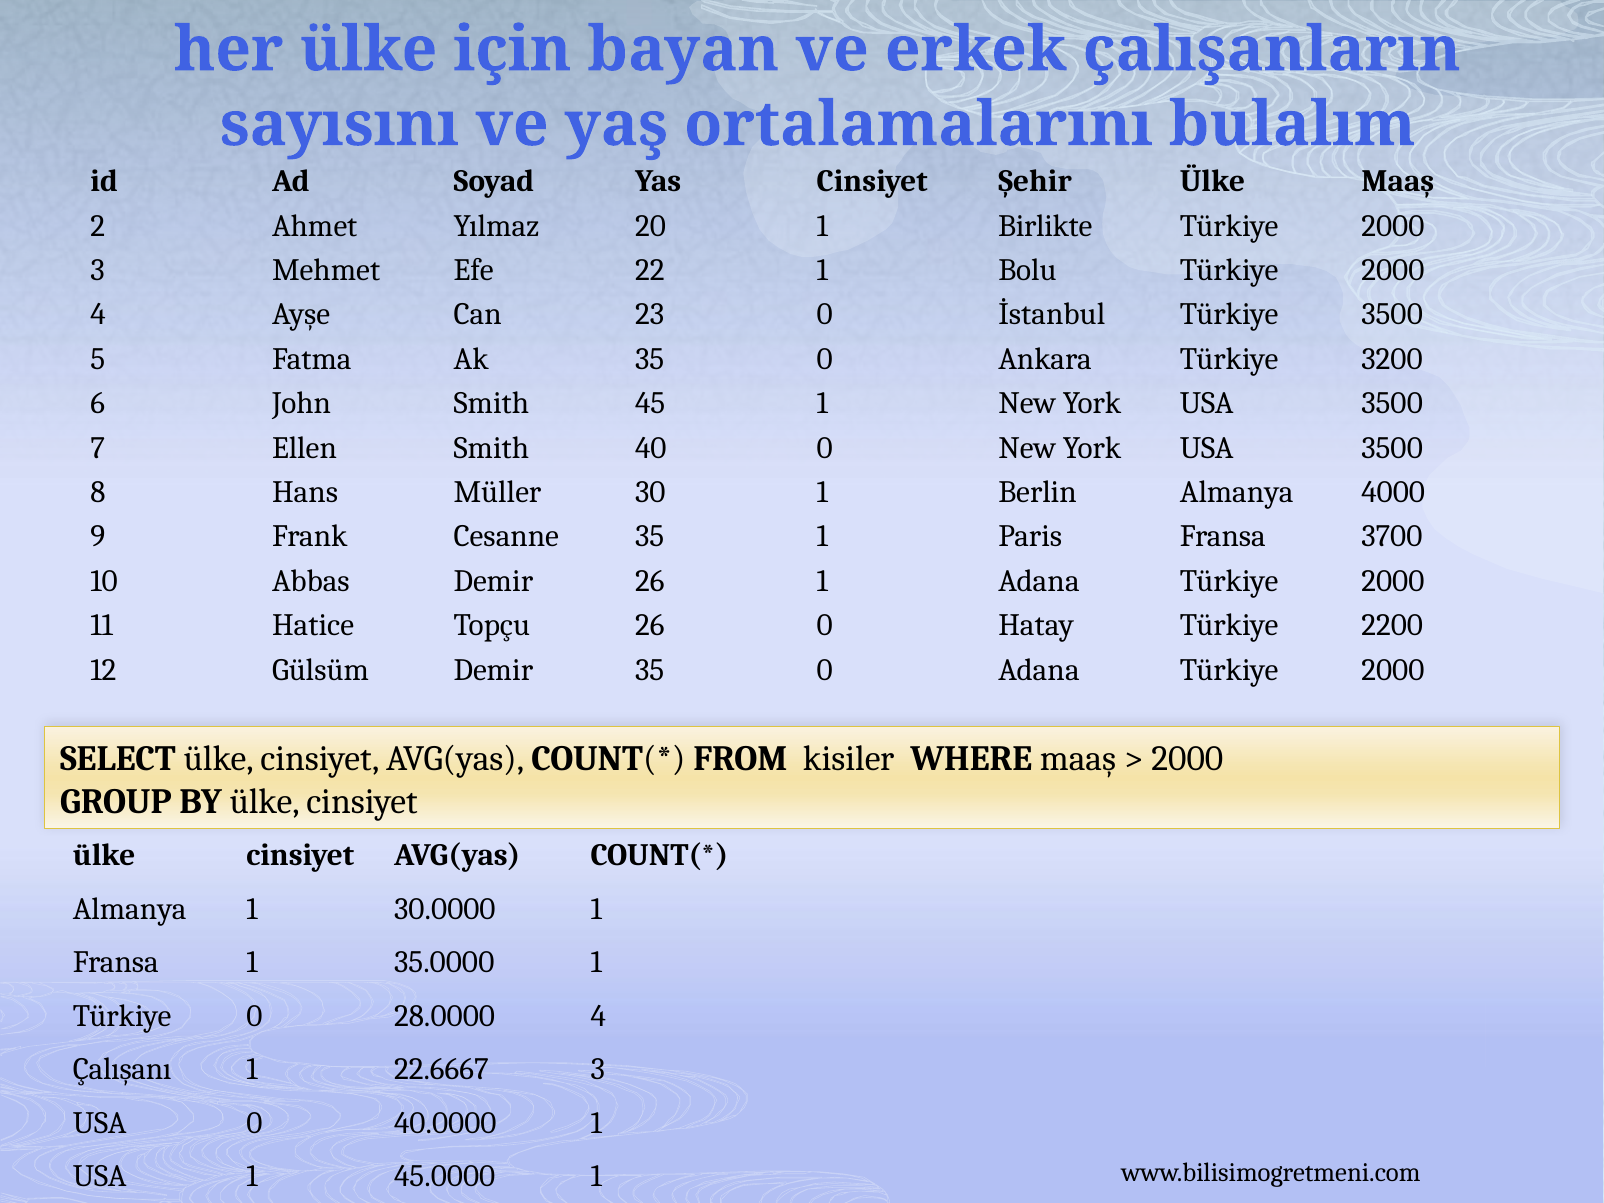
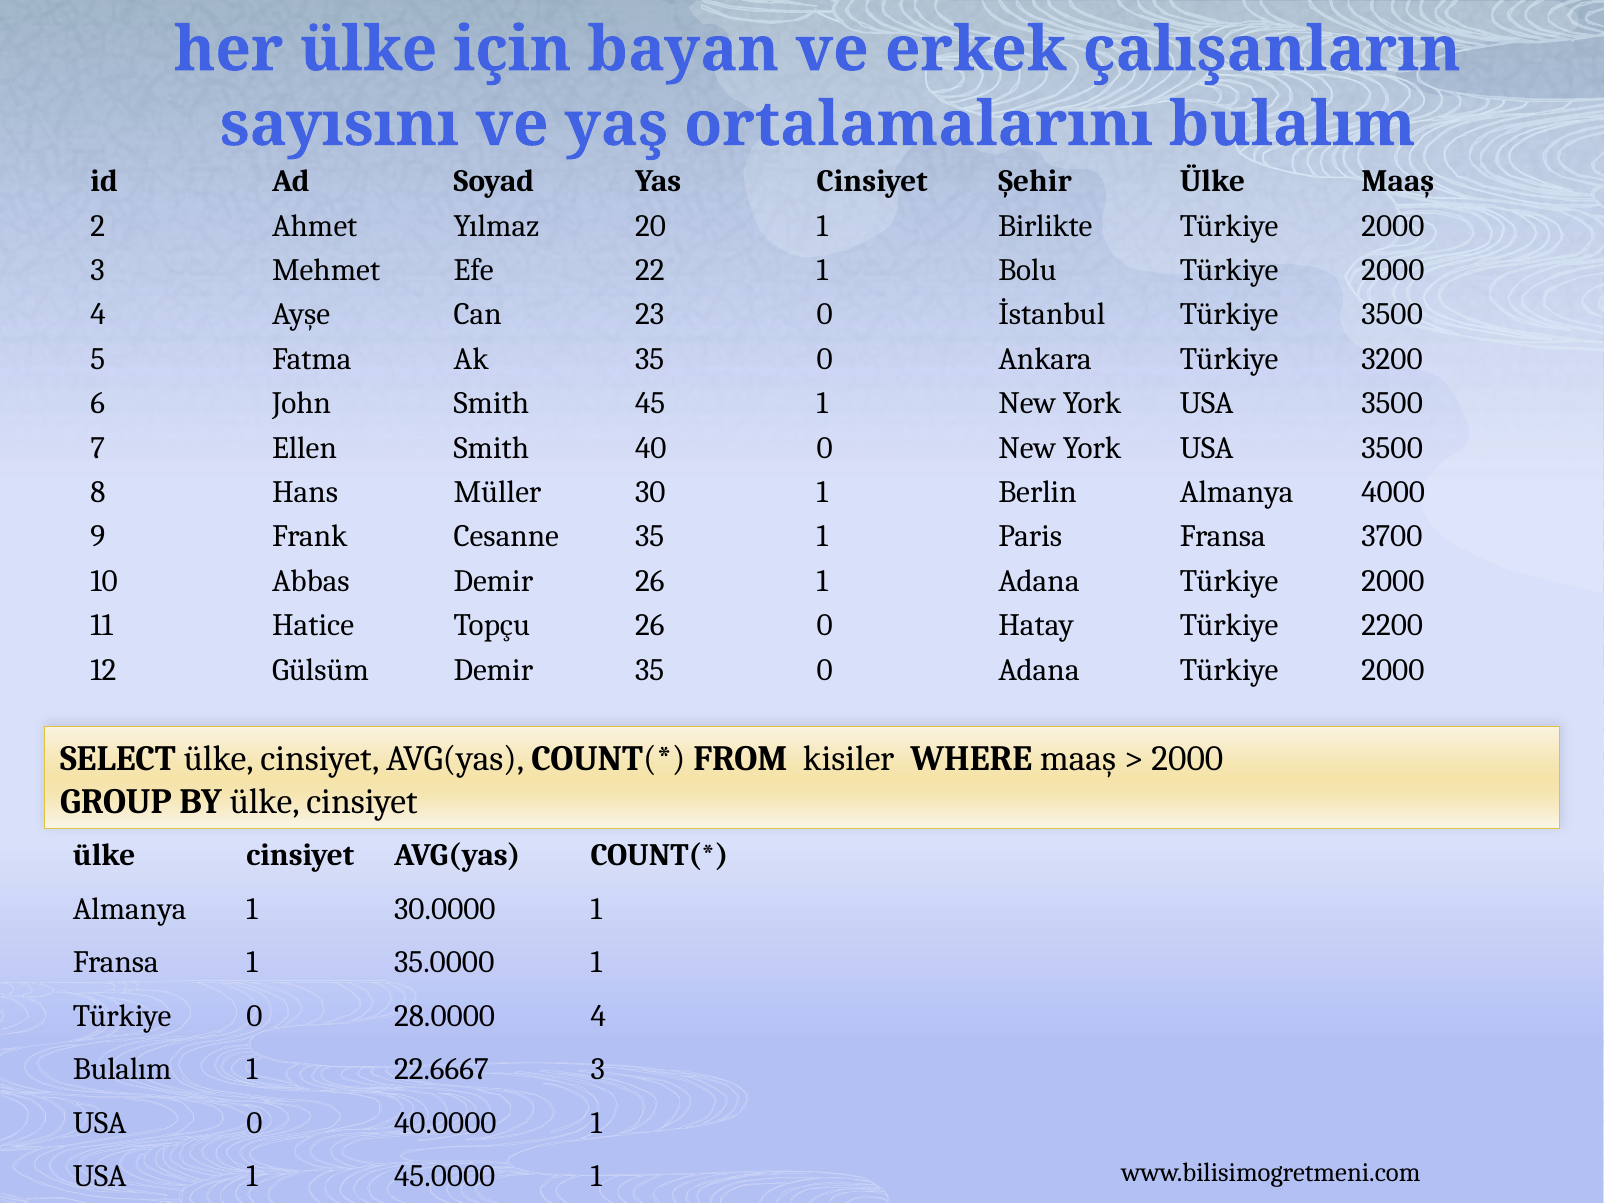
Çalışanı: Çalışanı -> Bulalım (122, 1070)
